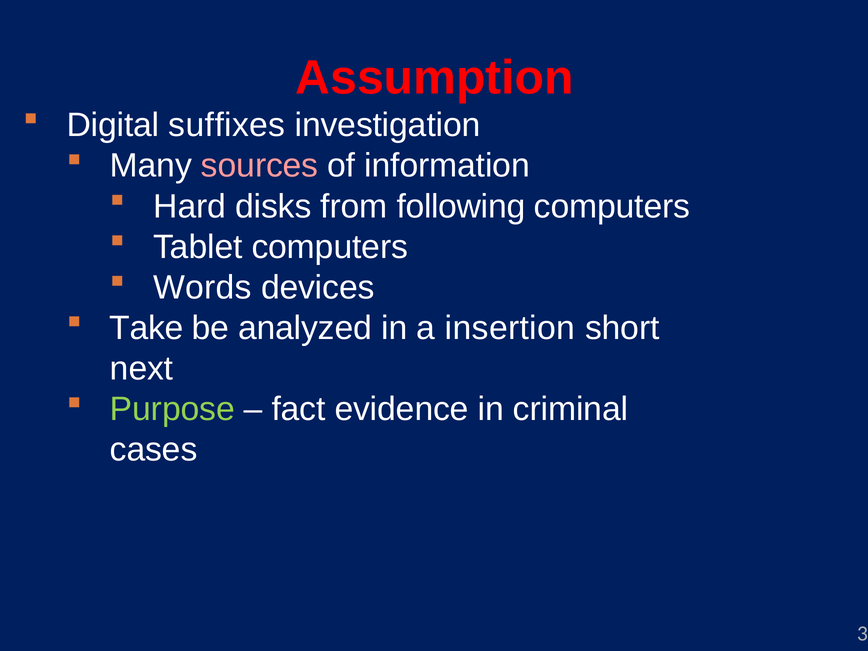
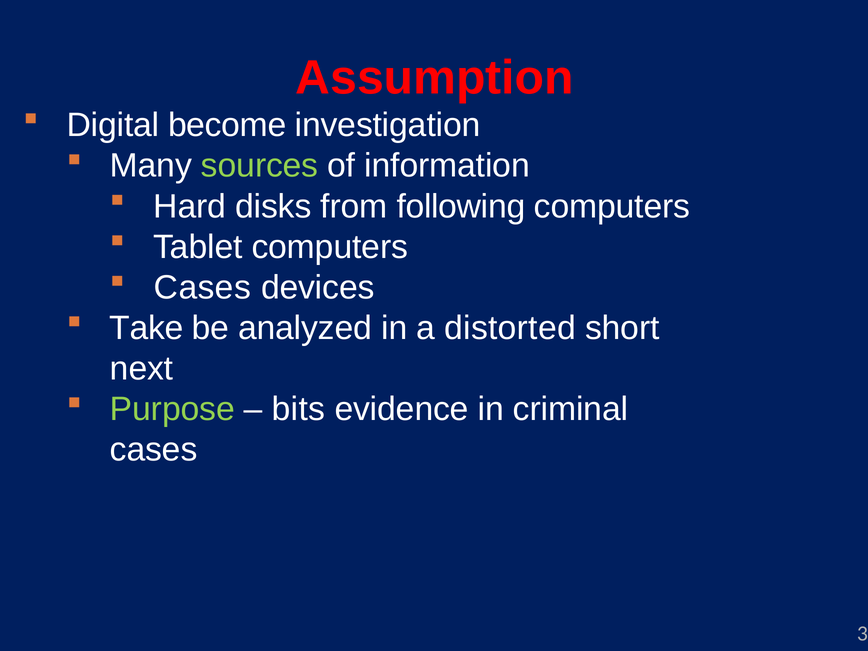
suffixes: suffixes -> become (227, 125)
sources colour: pink -> light green (260, 166)
Words: Words -> Cases (202, 287)
insertion: insertion -> distorted (510, 328)
fact: fact -> bits (298, 409)
